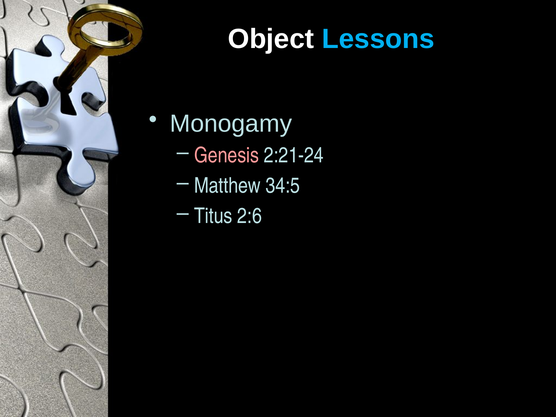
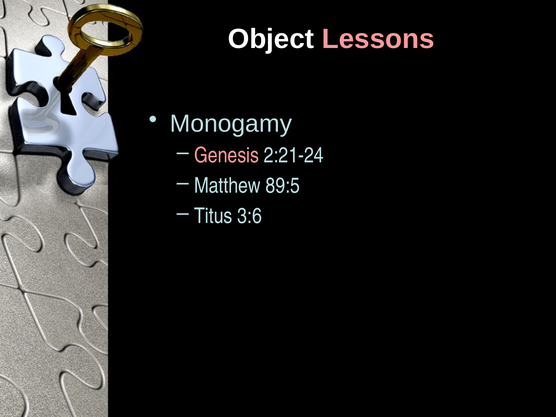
Lessons colour: light blue -> pink (378, 39)
34:5: 34:5 -> 89:5 (283, 186)
2:6: 2:6 -> 3:6 (250, 216)
